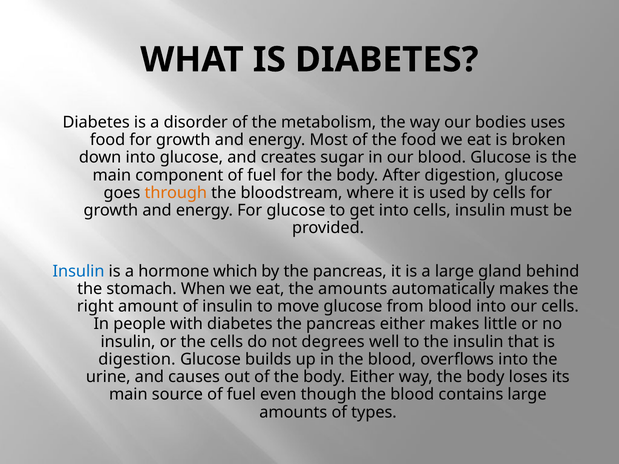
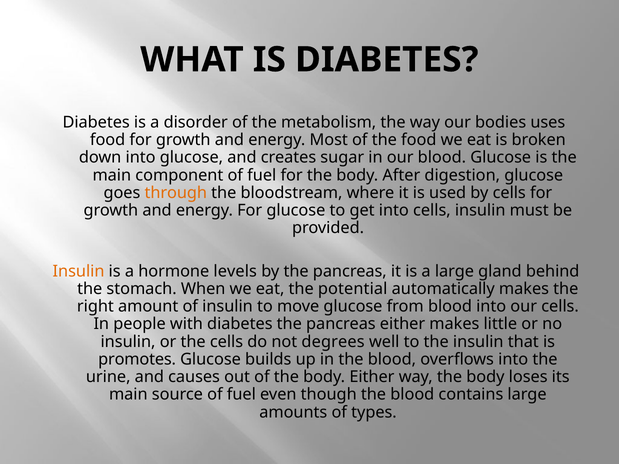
Insulin colour: blue -> orange (79, 271)
which: which -> levels (235, 271)
the amounts: amounts -> potential (353, 289)
digestion: digestion -> promotes (137, 359)
